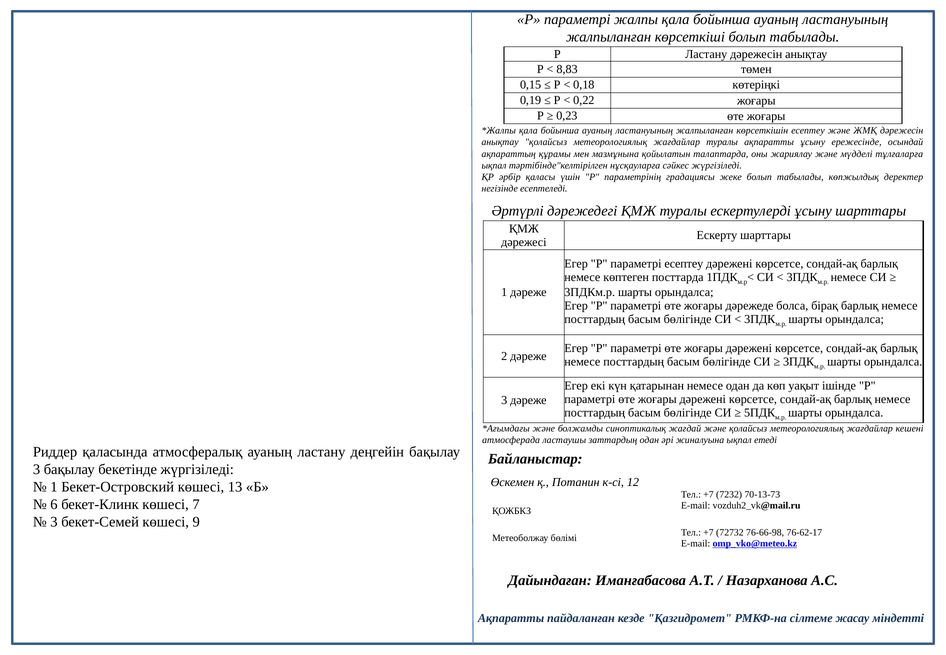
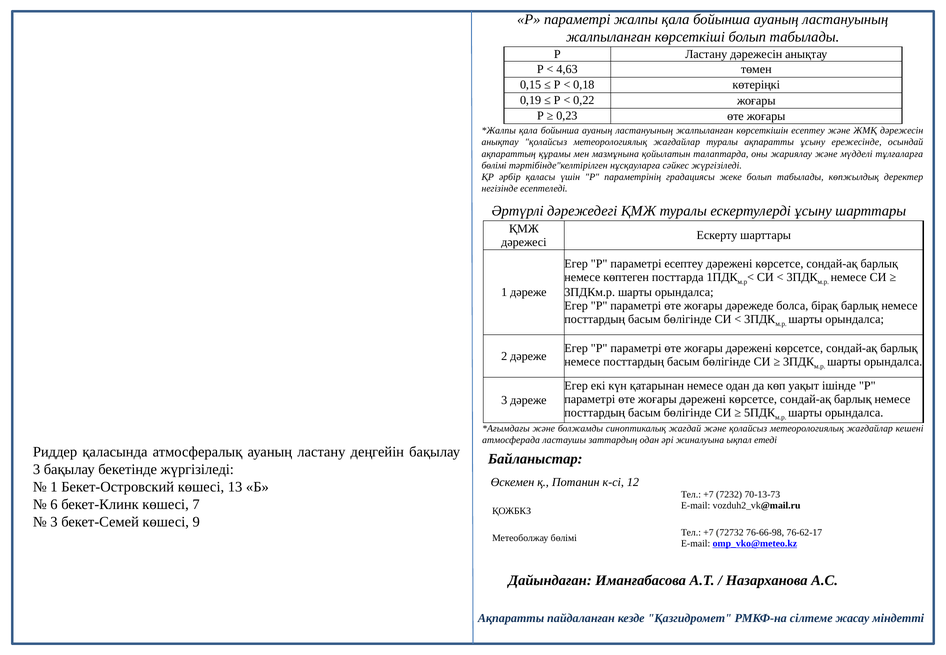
8,83: 8,83 -> 4,63 (567, 69)
ықпал: ықпал -> бөлімі (494, 165)
